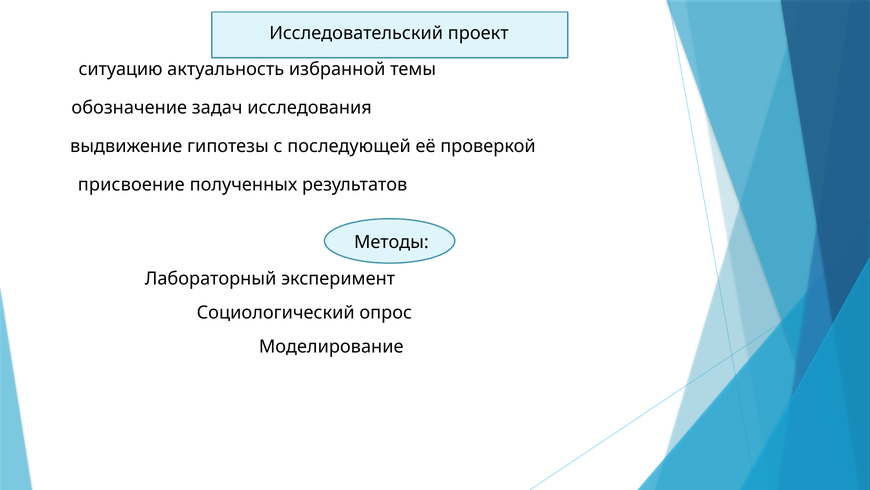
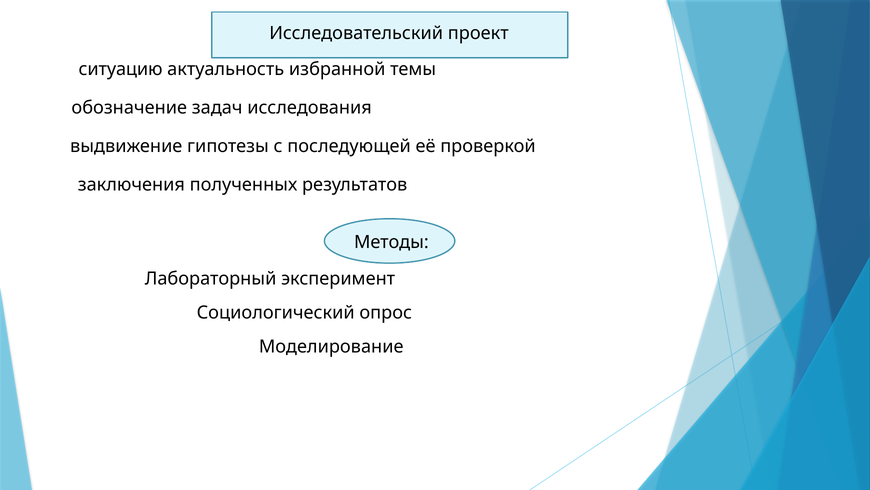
присвоение: присвоение -> заключения (131, 184)
